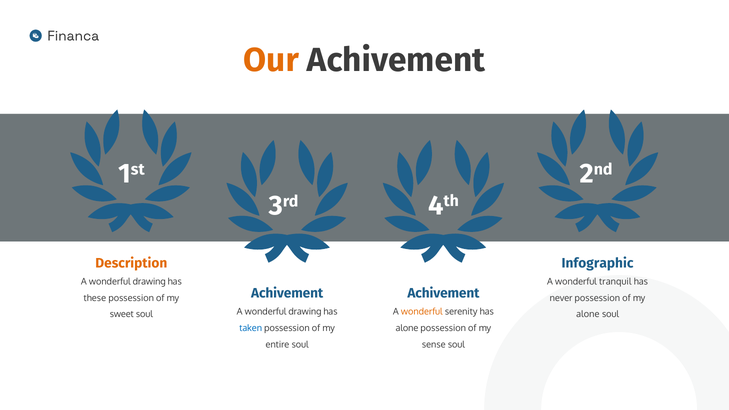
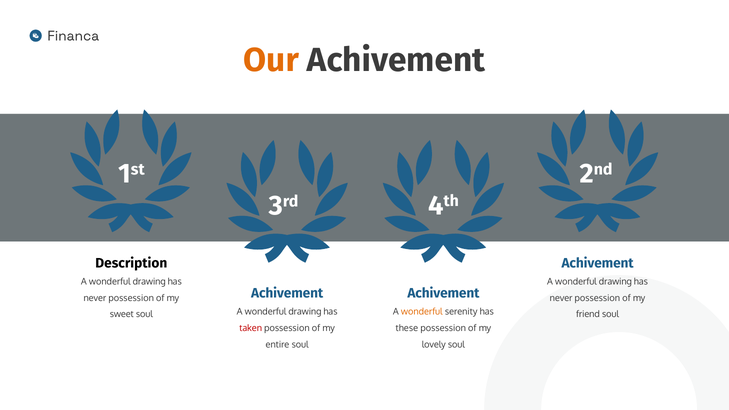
Description colour: orange -> black (131, 263)
Infographic: Infographic -> Achivement (598, 263)
tranquil: tranquil -> drawing (615, 282)
these: these -> never (95, 298)
alone: alone -> friend (588, 315)
taken colour: blue -> red (251, 328)
alone: alone -> these (407, 328)
sense: sense -> lovely (434, 345)
